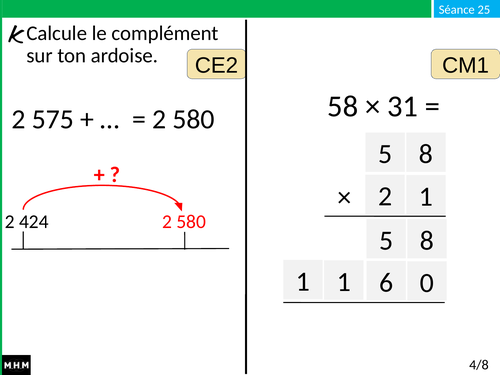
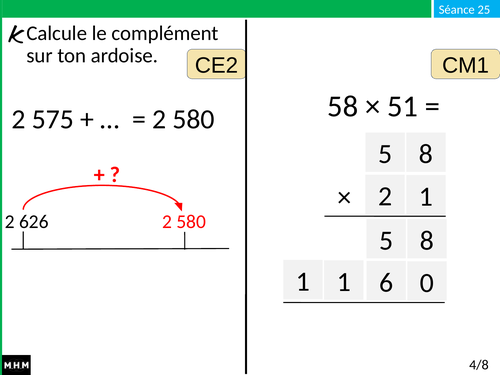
31: 31 -> 51 (403, 106)
424: 424 -> 626 (34, 222)
